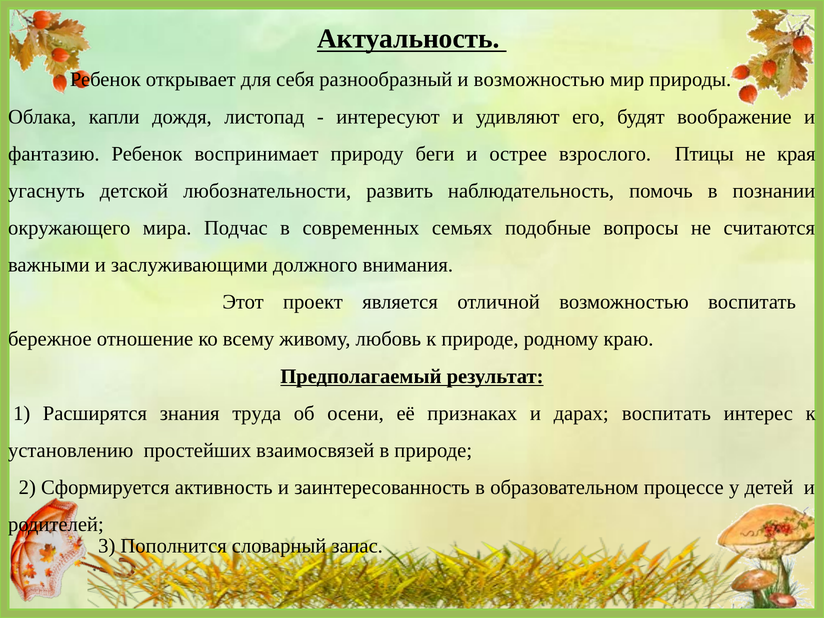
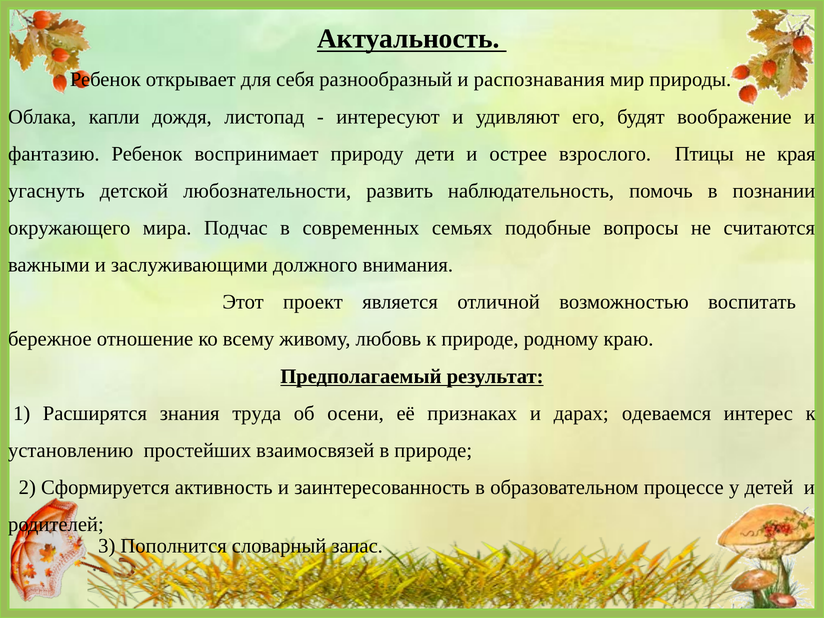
и возможностью: возможностью -> распознавания (539, 80)
беги: беги -> дети (435, 154)
дарах воспитать: воспитать -> одеваемся (667, 413)
